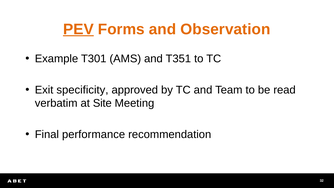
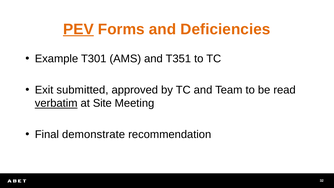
Observation: Observation -> Deficiencies (225, 29)
specificity: specificity -> submitted (82, 90)
verbatim underline: none -> present (56, 103)
performance: performance -> demonstrate (94, 134)
